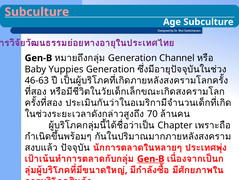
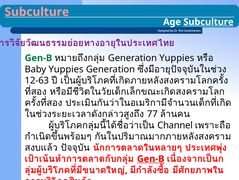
Subculture underline: none -> present (208, 22)
Gen-B colour: black -> green (38, 58)
Generation Channel: Channel -> Yuppies (177, 58)
46-63: 46-63 -> 12-63 (37, 80)
70: 70 -> 77 (152, 114)
Chapter: Chapter -> Channel (175, 125)
